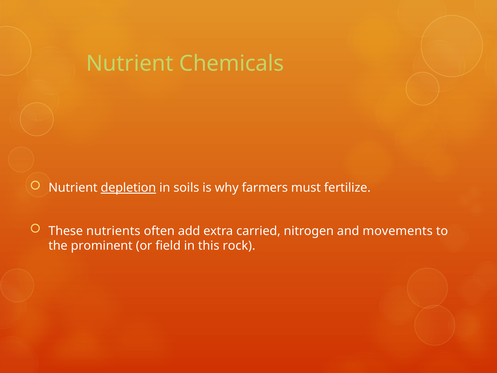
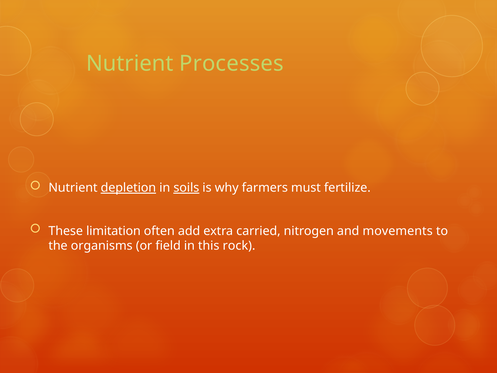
Chemicals: Chemicals -> Processes (231, 63)
soils underline: none -> present (186, 188)
nutrients: nutrients -> limitation (113, 231)
prominent: prominent -> organisms (102, 246)
